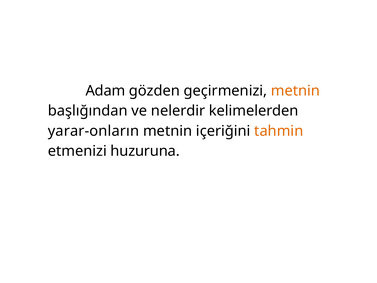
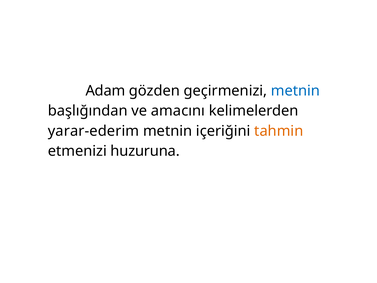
metnin colour: orange -> blue (295, 91)
nelerdir: nelerdir -> amacını (178, 111)
yarar-onların: yarar-onların -> yarar-ederim (94, 131)
